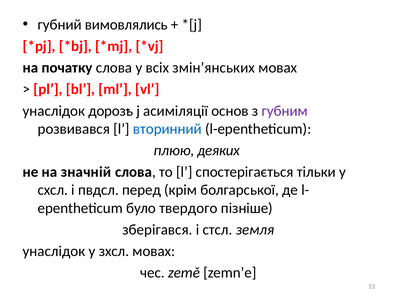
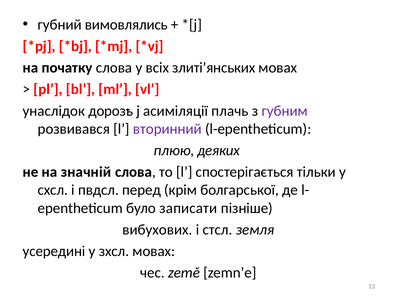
змін’янських: змін’янських -> злиті’янських (214, 68)
основ: основ -> плачь (230, 111)
вторинний colour: blue -> purple (167, 129)
твердого: твердого -> записати (188, 208)
зберігався: зберігався -> вибухових (157, 229)
унаслідок: унаслідок -> усередині (54, 251)
